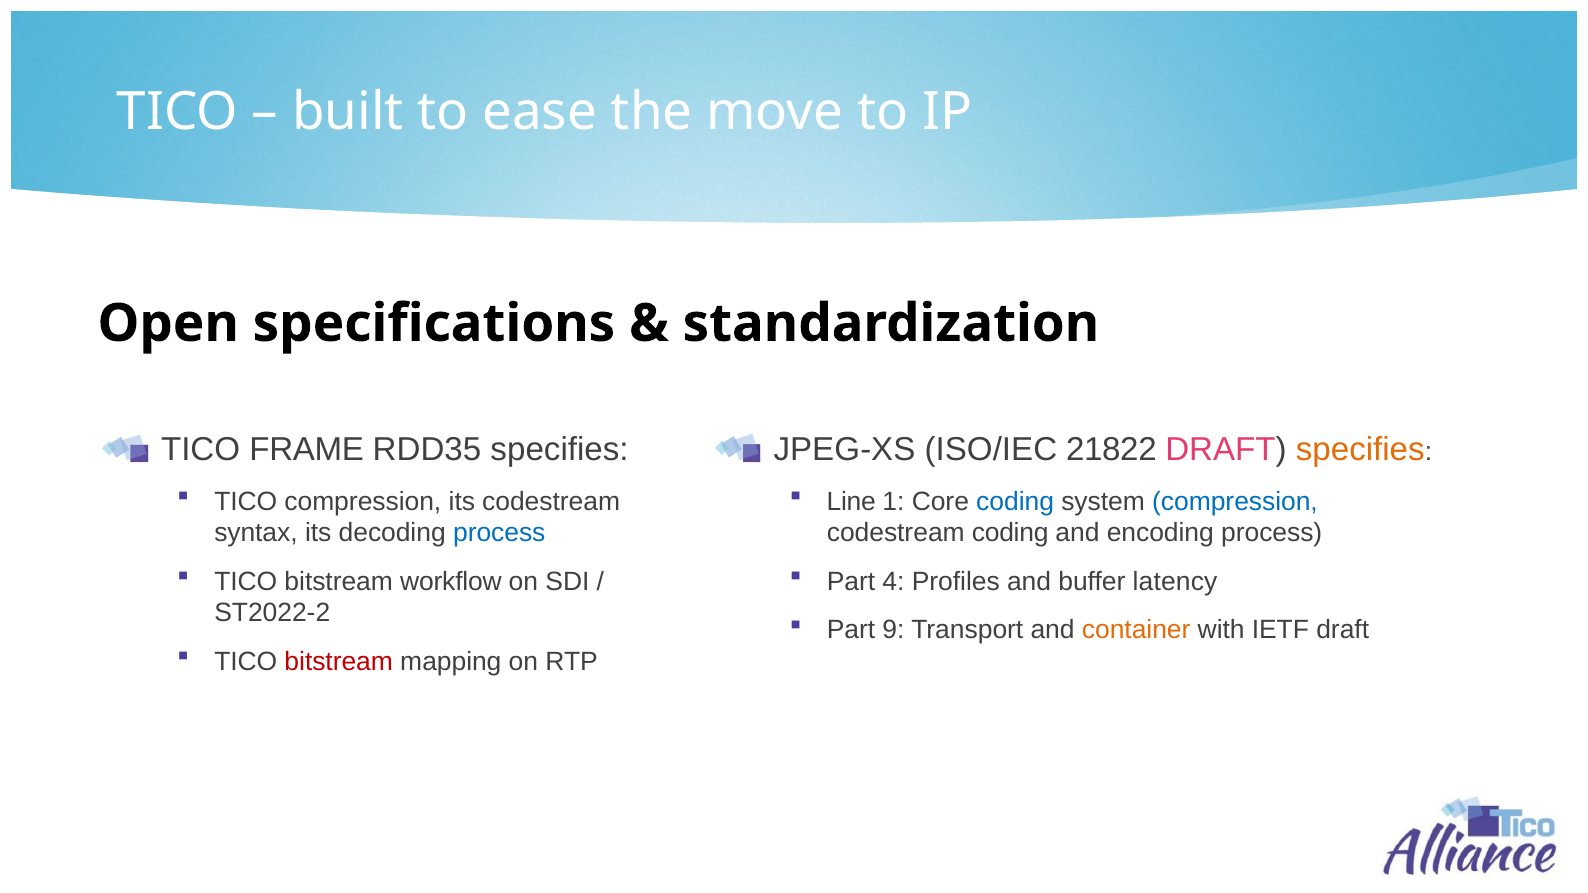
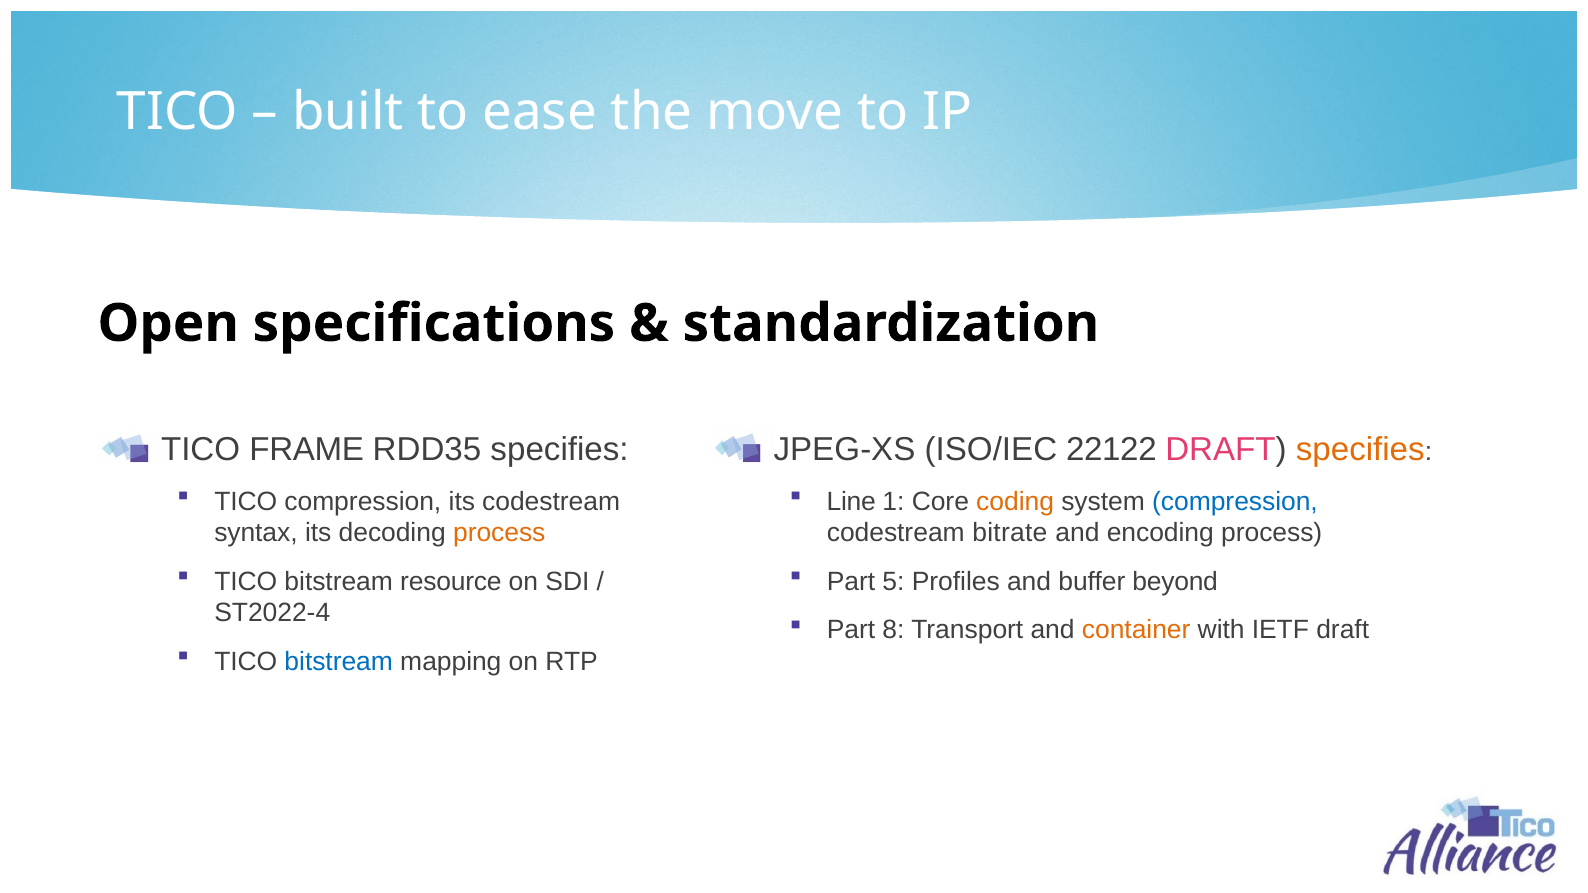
21822: 21822 -> 22122 (1111, 450)
coding colour: blue -> orange (1015, 502)
process colour: blue -> orange (499, 533)
codestream coding: coding -> bitrate (1010, 533)
4: 4 -> 5 (893, 582)
latency: latency -> beyond (1175, 582)
workflow: workflow -> resource (451, 582)
ST2022-2: ST2022-2 -> ST2022-4 (272, 613)
9: 9 -> 8 (893, 630)
bitstream colour: red -> blue (339, 662)
